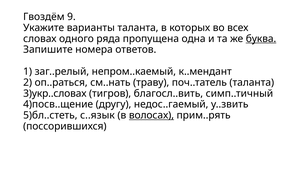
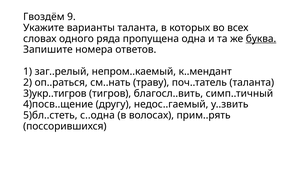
3)укр..словах: 3)укр..словах -> 3)укр..тигров (55, 93)
с..язык: с..язык -> с..одна (97, 115)
волосах underline: present -> none (151, 115)
